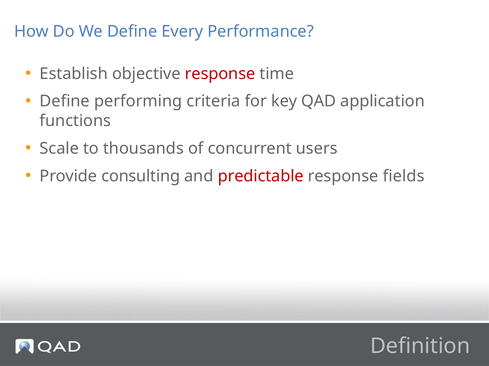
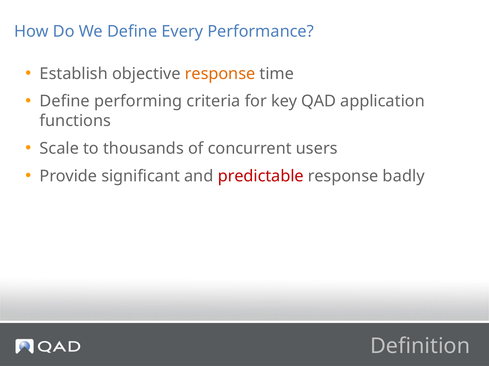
response colour: red -> orange (220, 74)
consulting: consulting -> significant (141, 176)
fields: fields -> badly (404, 176)
